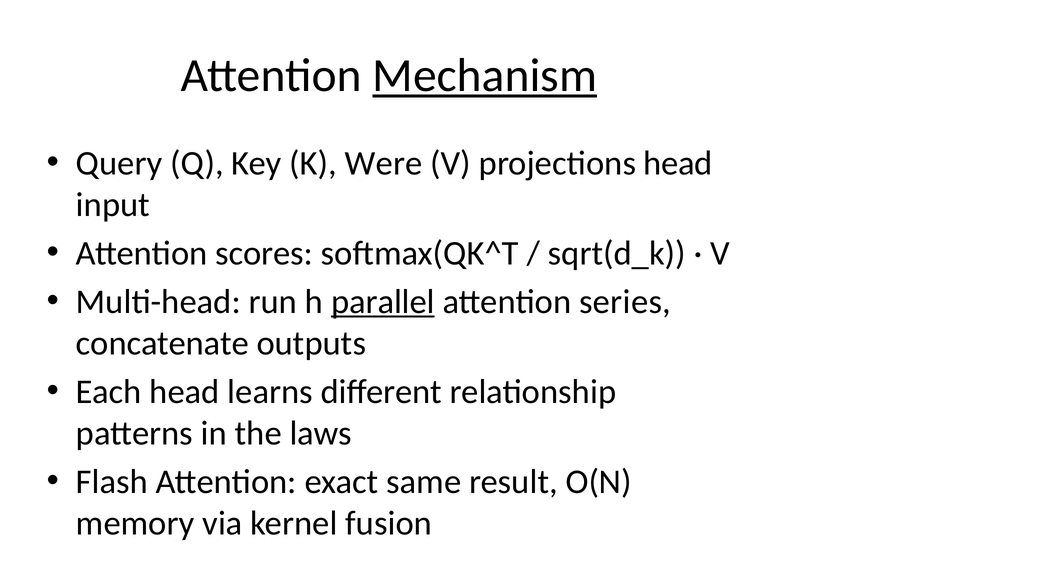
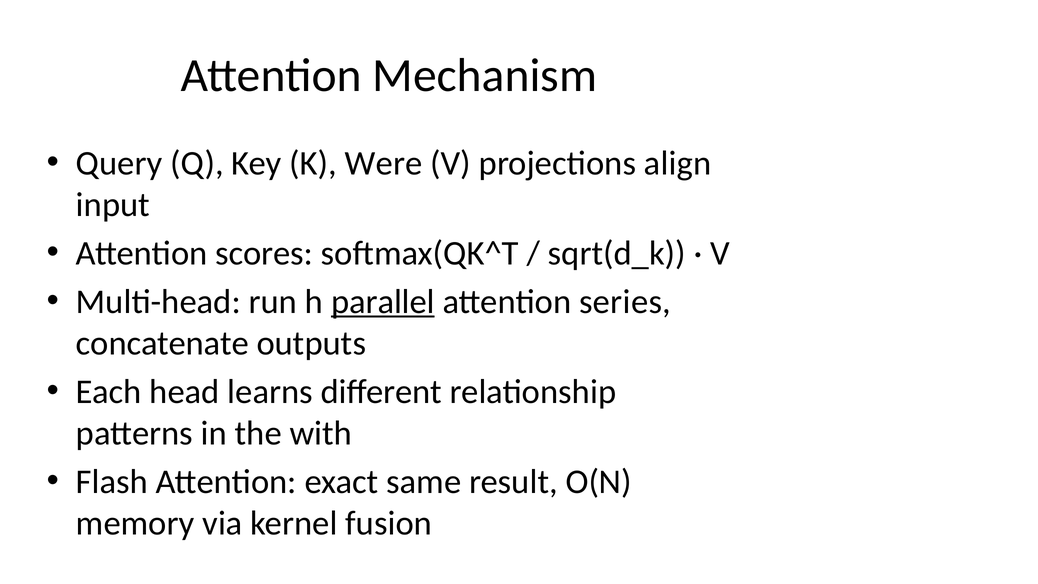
Mechanism underline: present -> none (485, 75)
projections head: head -> align (678, 163)
laws: laws -> with (321, 433)
